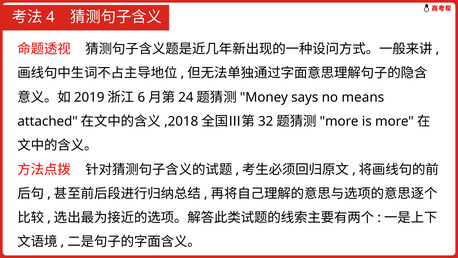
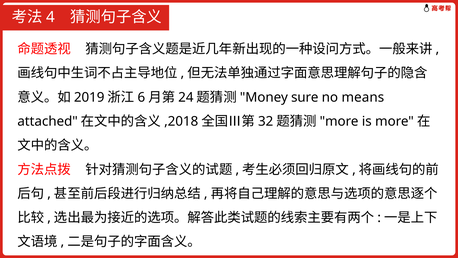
says: says -> sure (305, 97)
